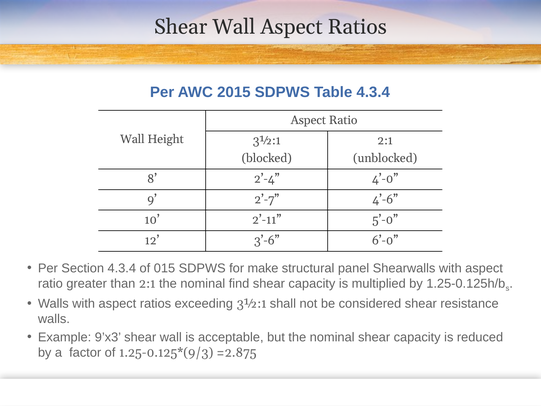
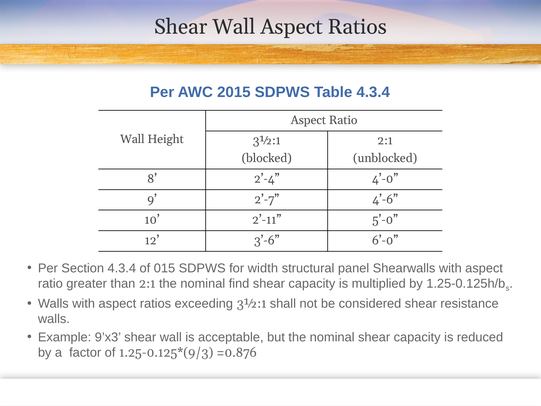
make: make -> width (263, 268)
=2.875: =2.875 -> =0.876 (237, 352)
